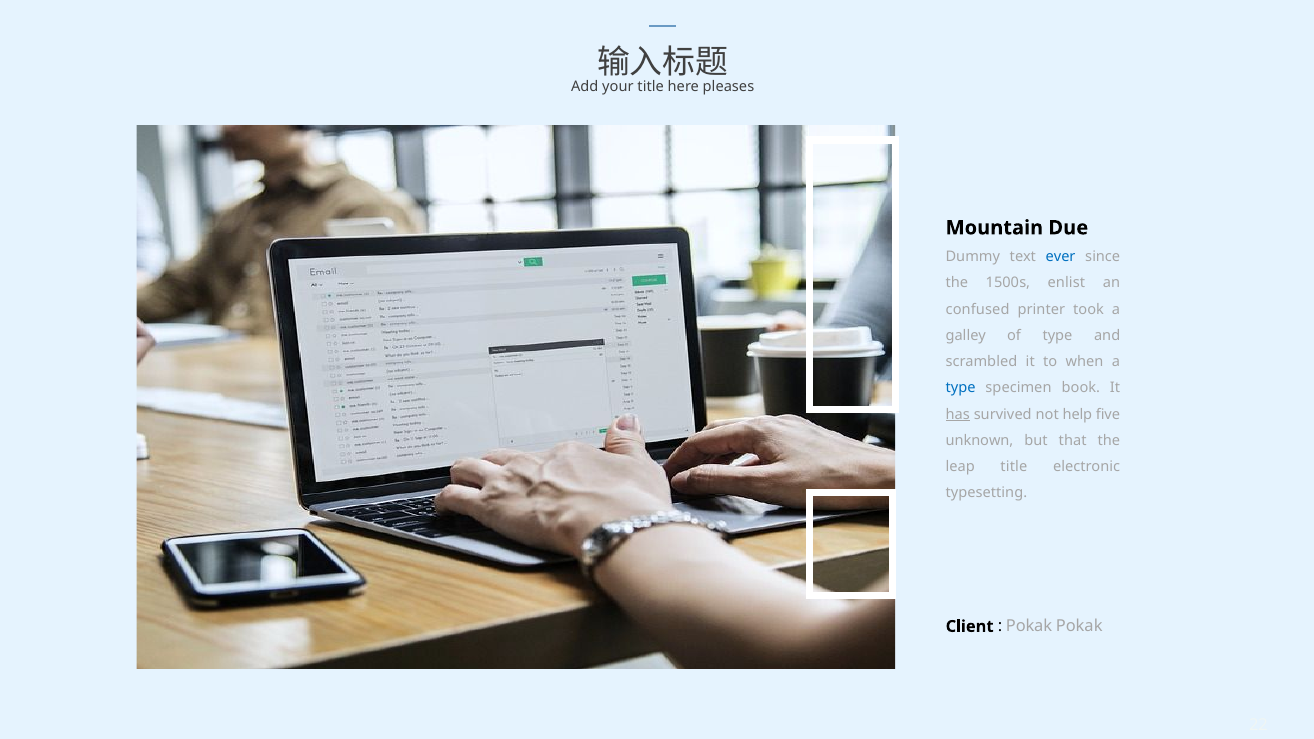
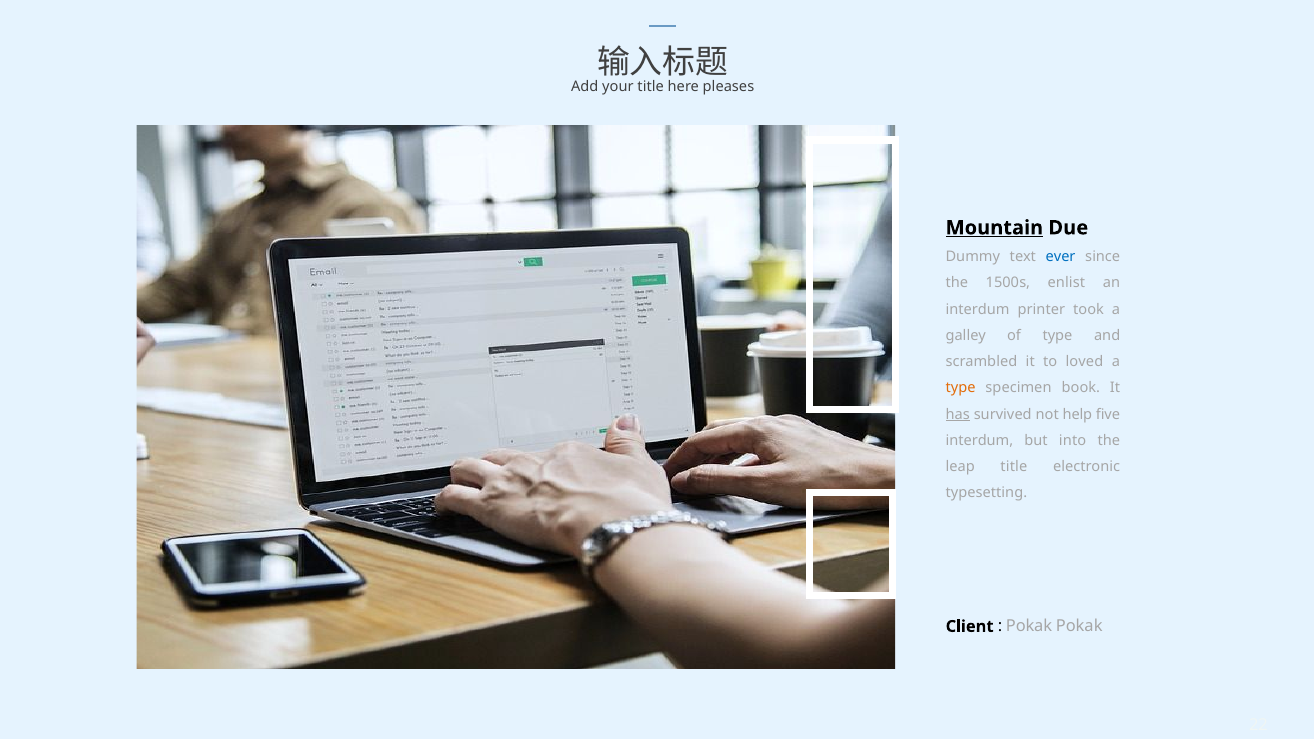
Mountain underline: none -> present (994, 228)
confused: confused -> interdum (978, 309)
when: when -> loved (1084, 362)
type colour: blue -> orange (961, 388)
unknown: unknown -> interdum (979, 441)
that: that -> into (1073, 441)
